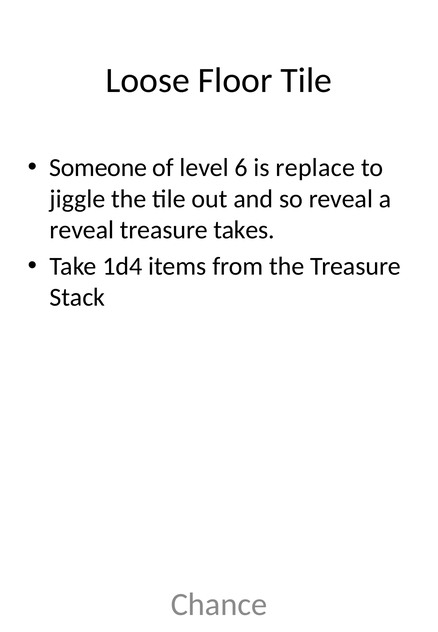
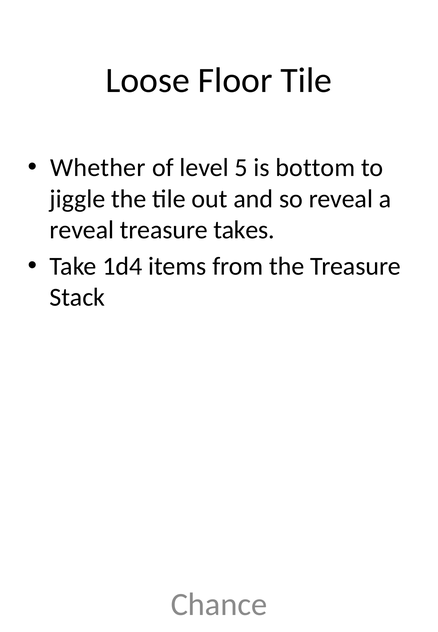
Someone: Someone -> Whether (98, 168)
6: 6 -> 5 (241, 168)
replace: replace -> bottom (315, 168)
